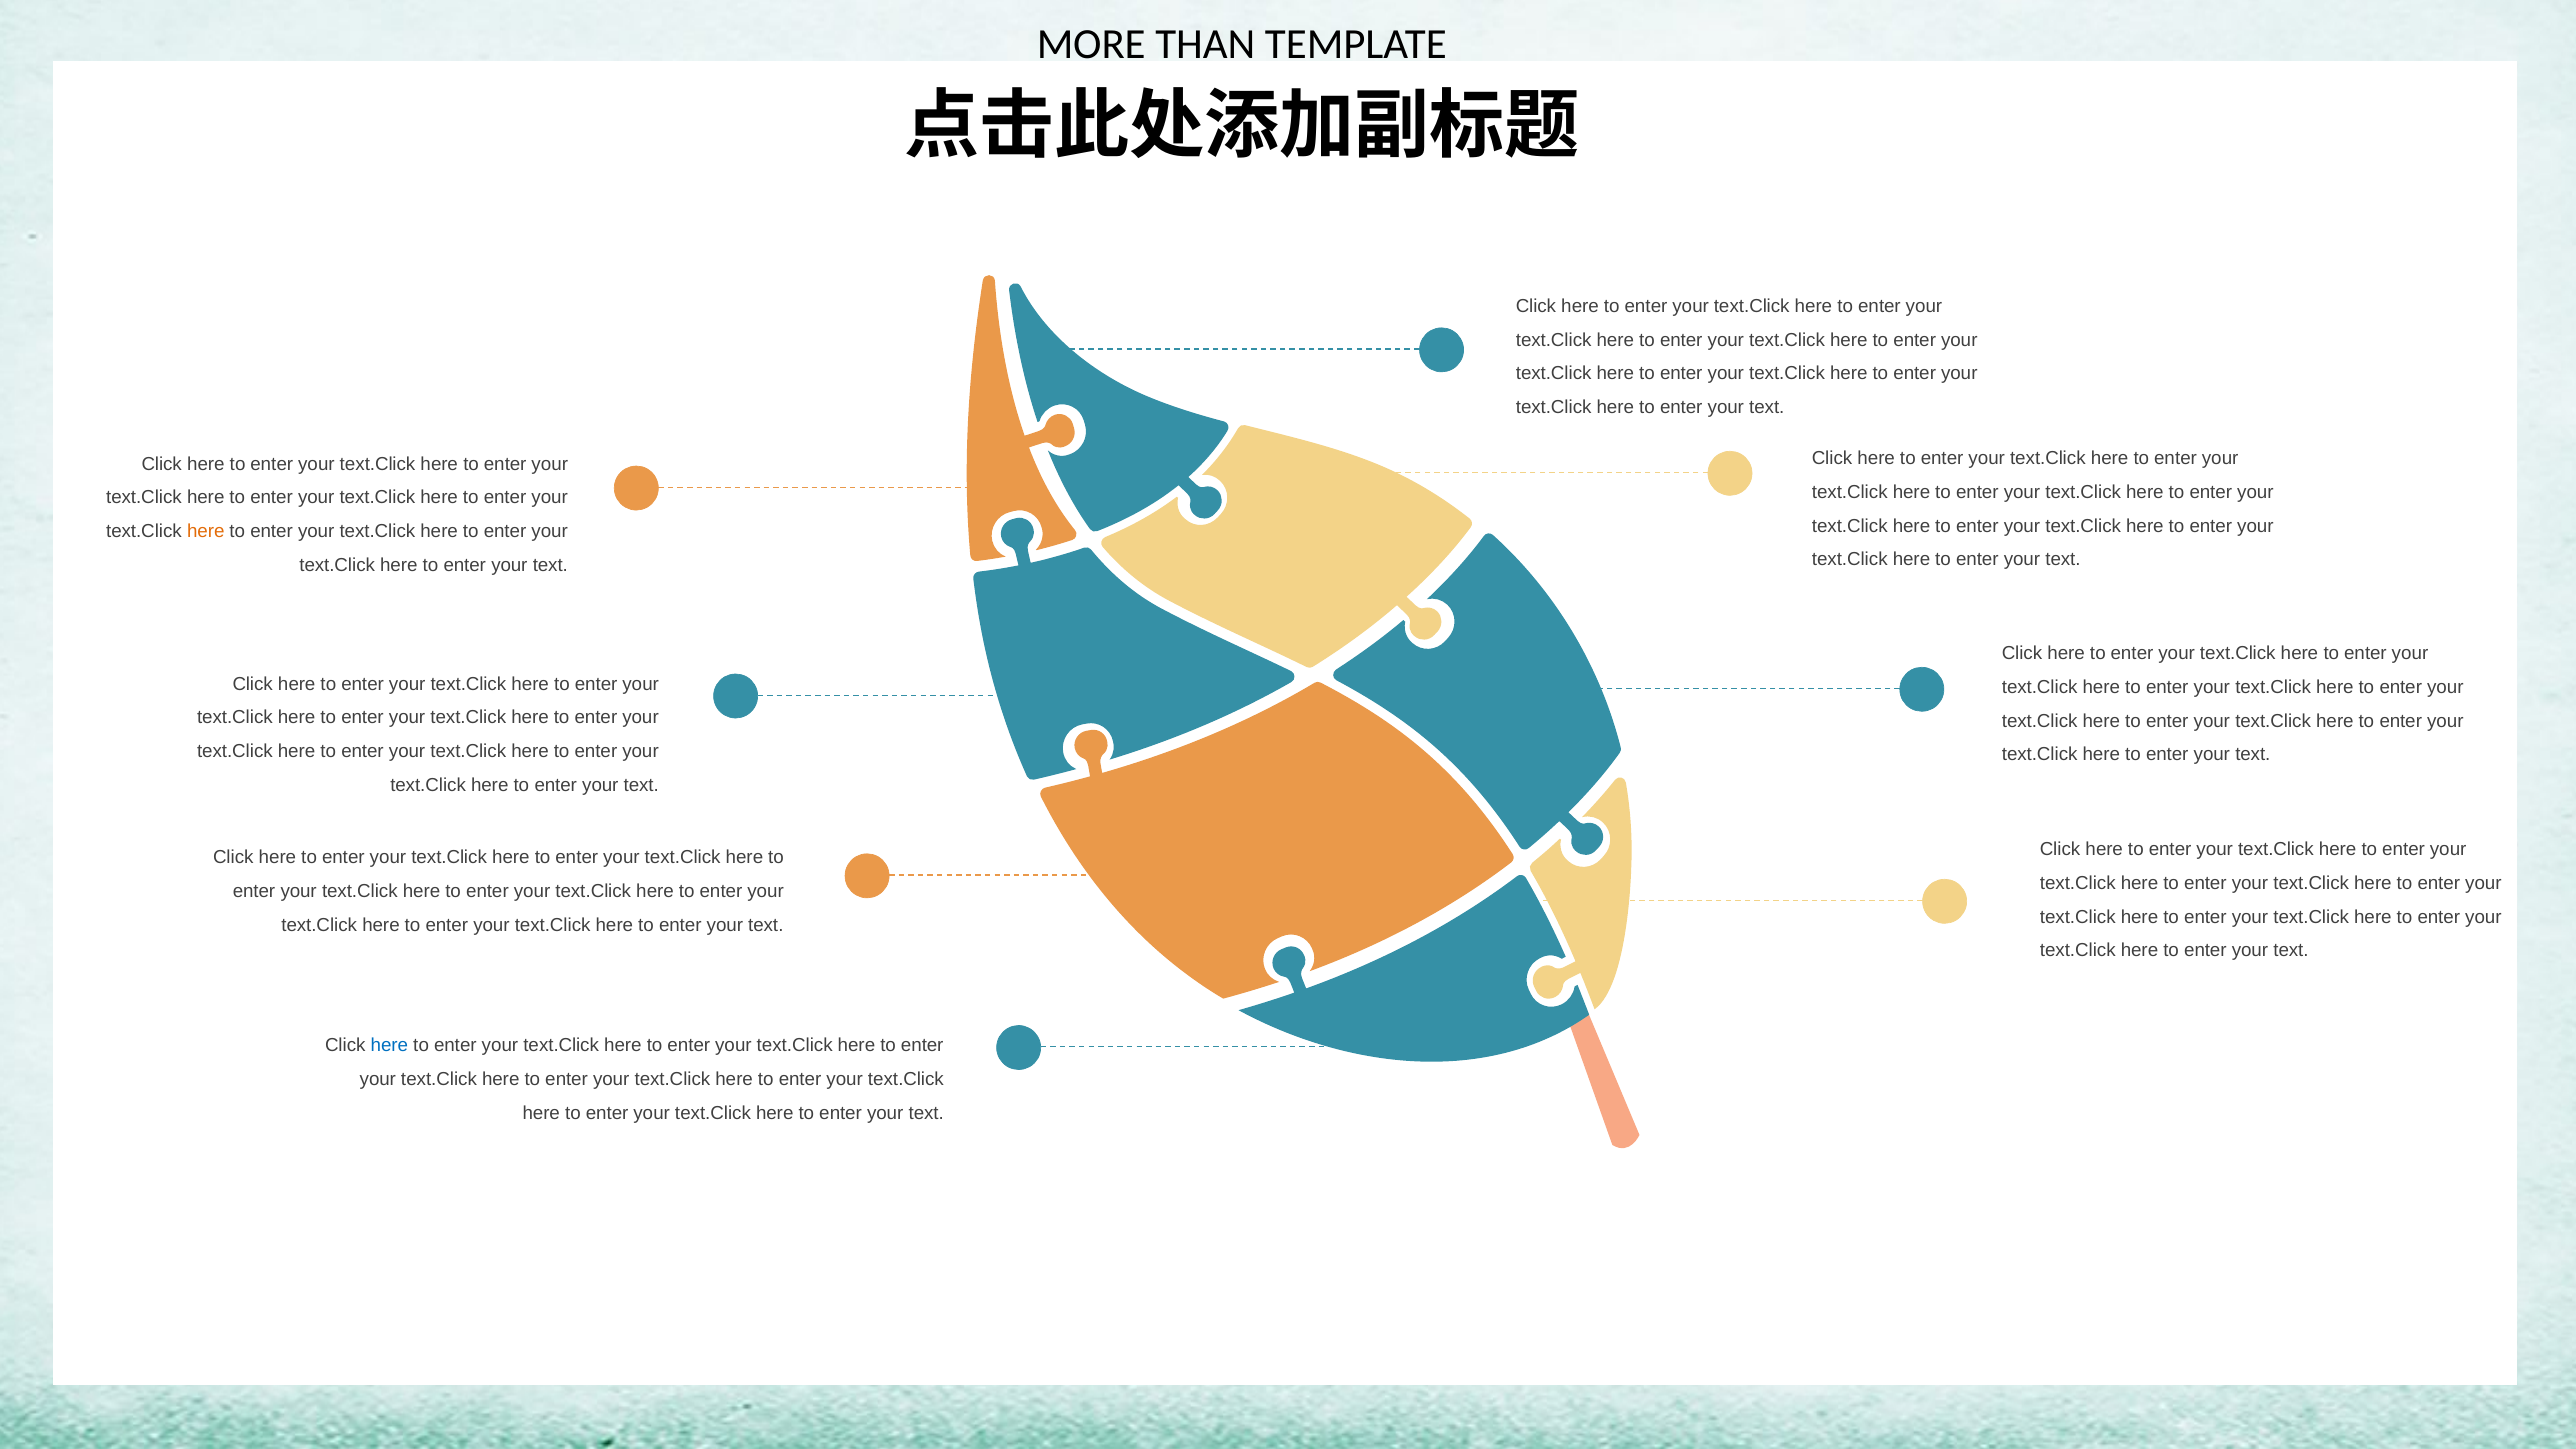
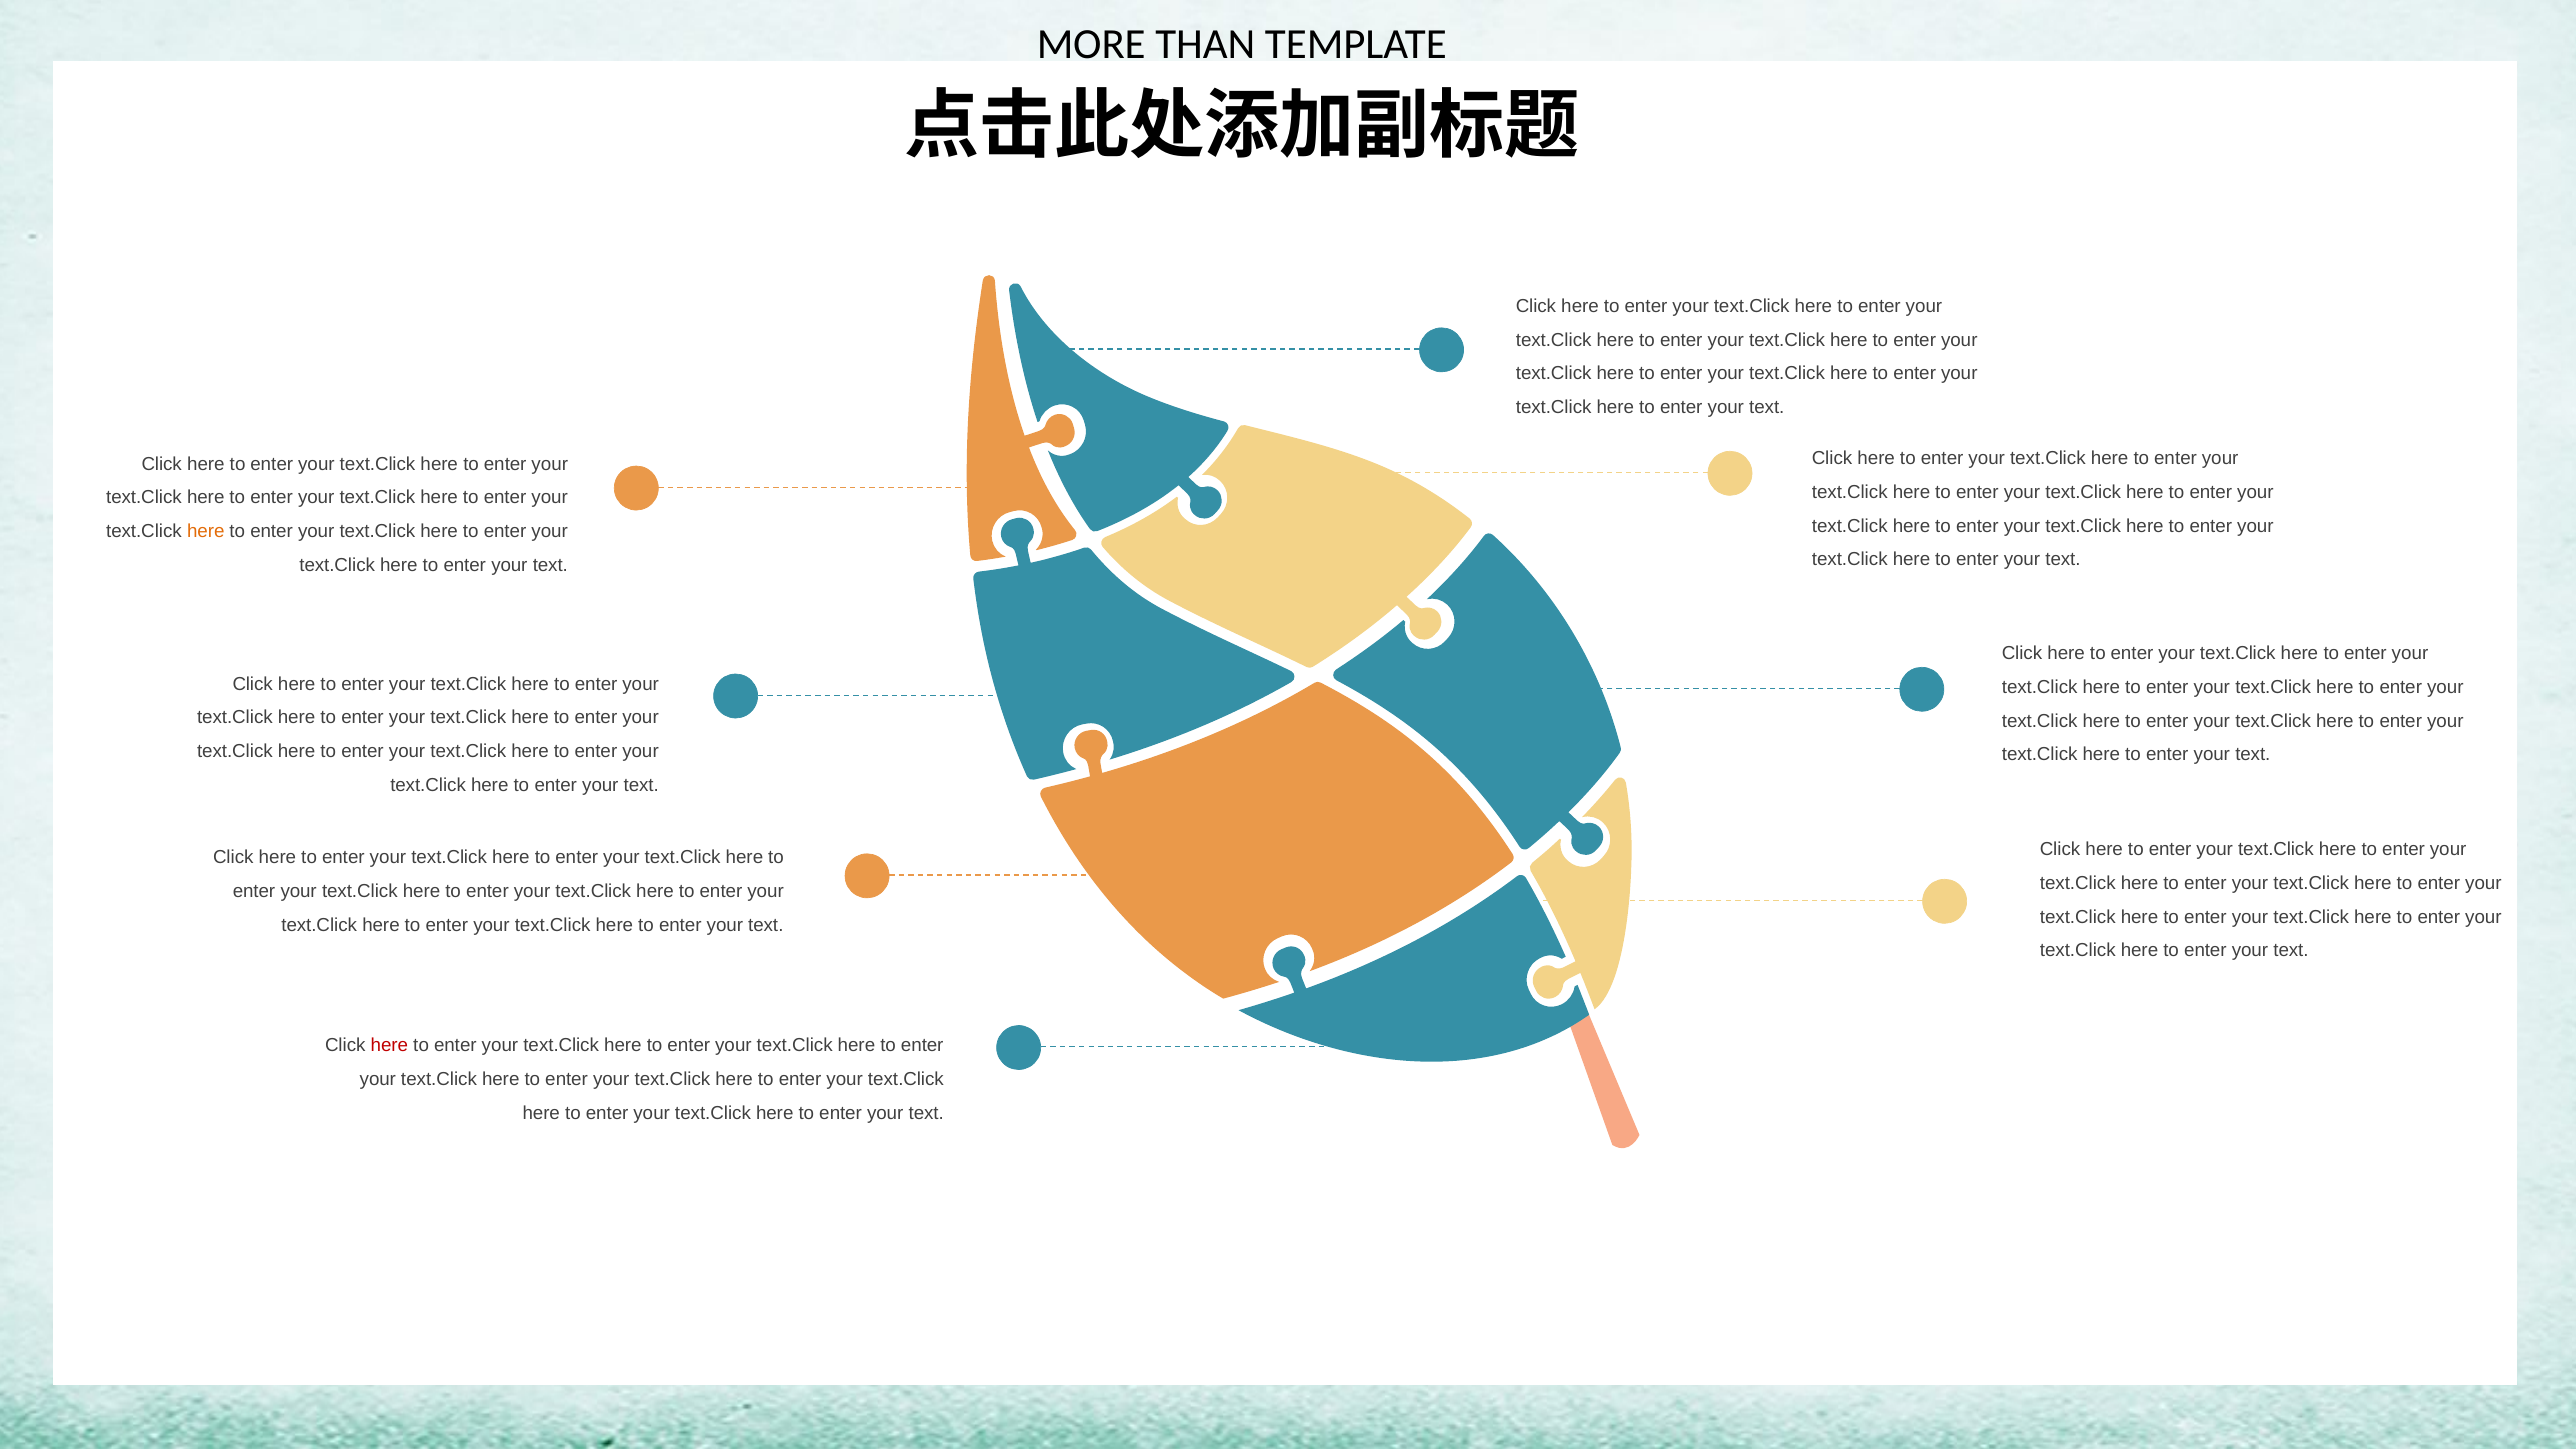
here colour: blue -> red (389, 1045)
